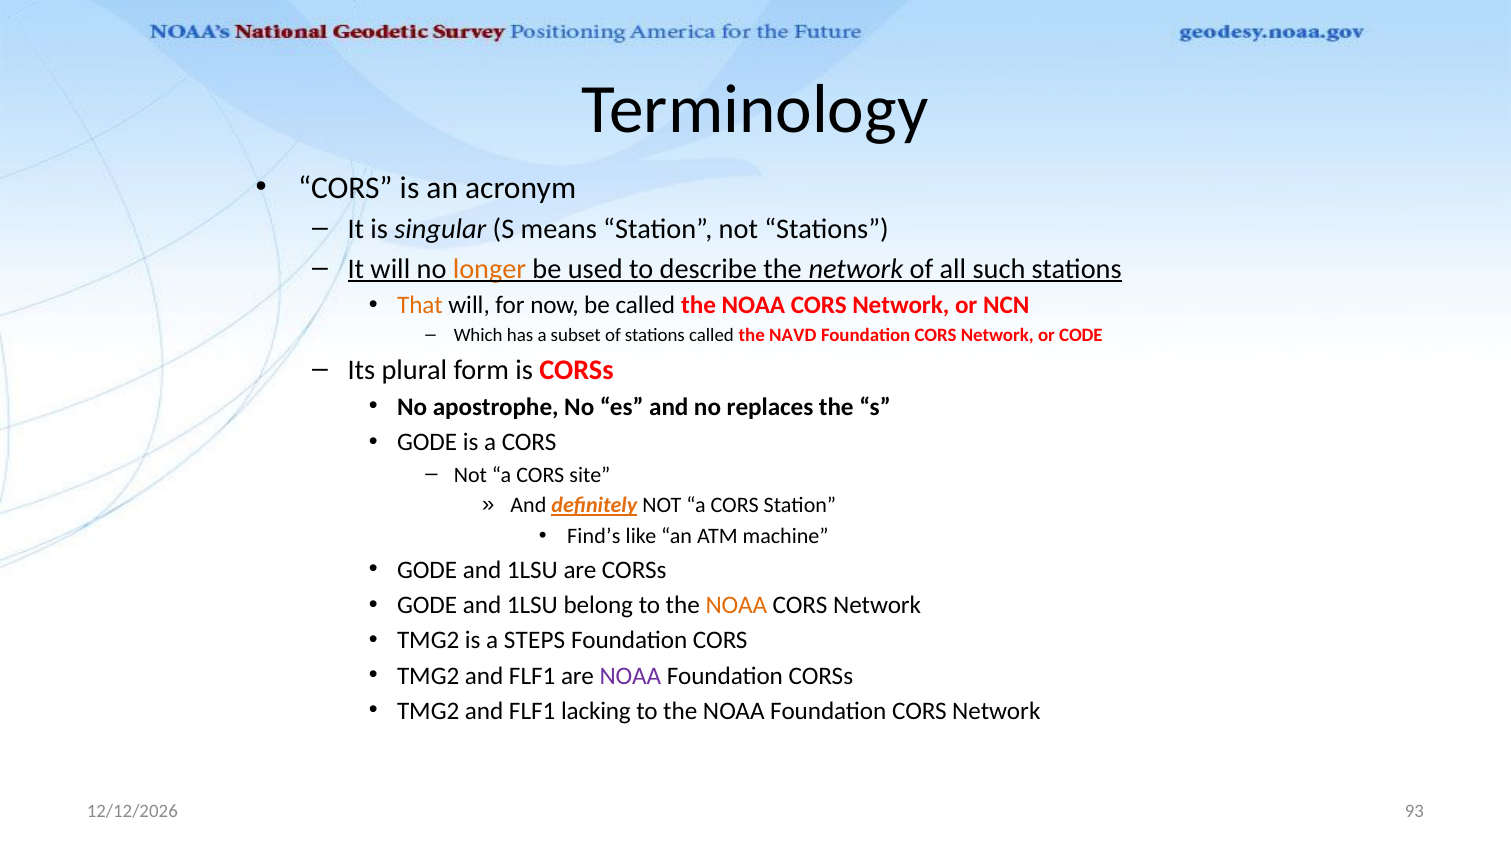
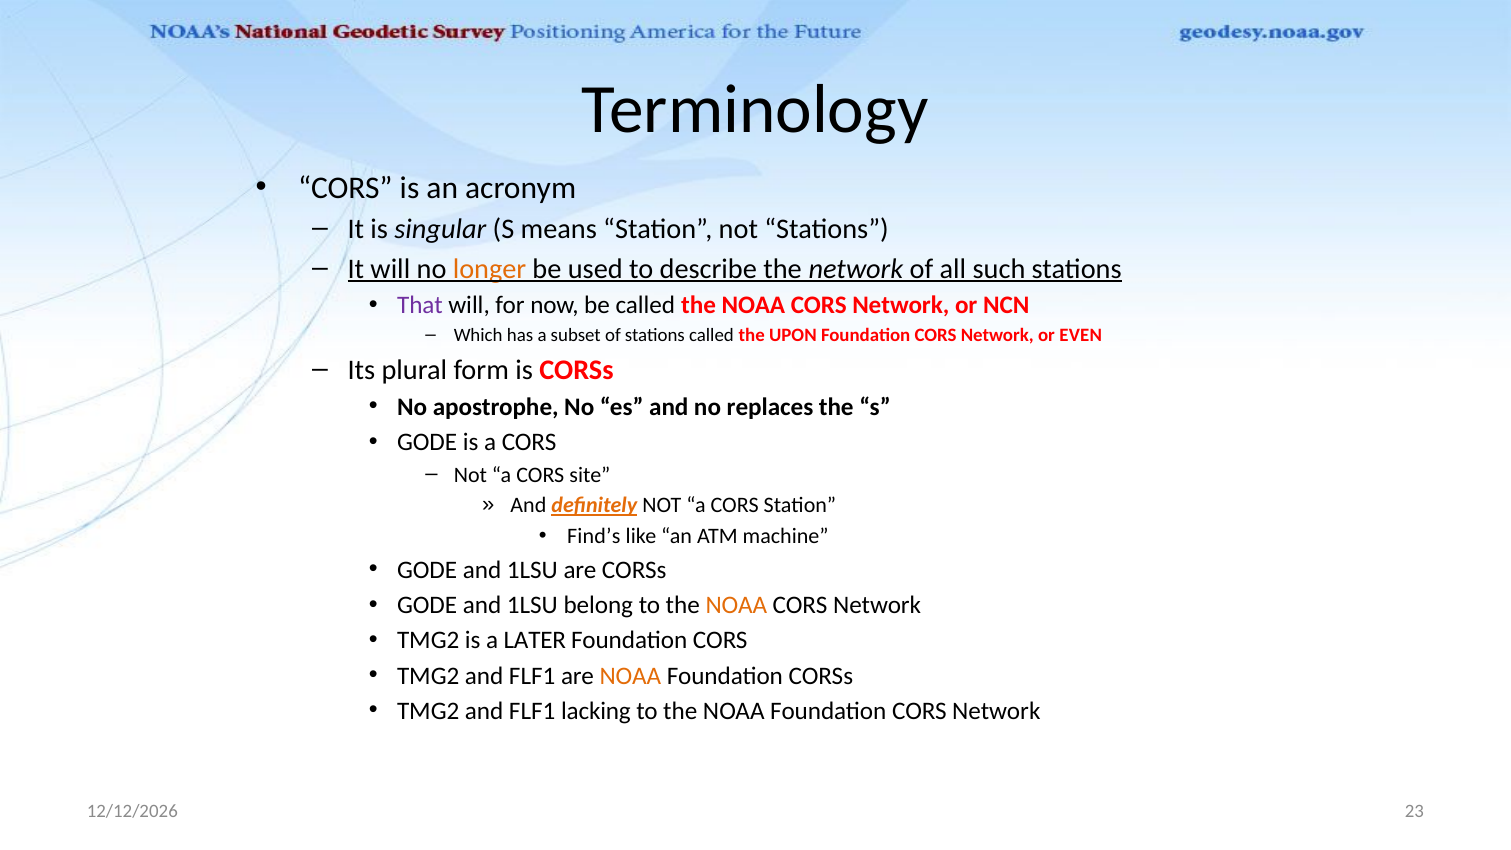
That colour: orange -> purple (420, 306)
NAVD: NAVD -> UPON (793, 335)
CODE: CODE -> EVEN (1081, 335)
STEPS: STEPS -> LATER (535, 641)
NOAA colour: purple -> orange (630, 676)
93: 93 -> 23 (1415, 811)
